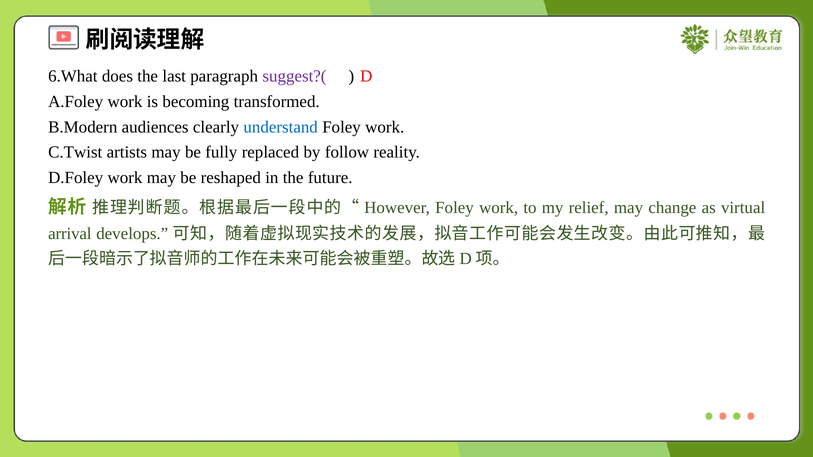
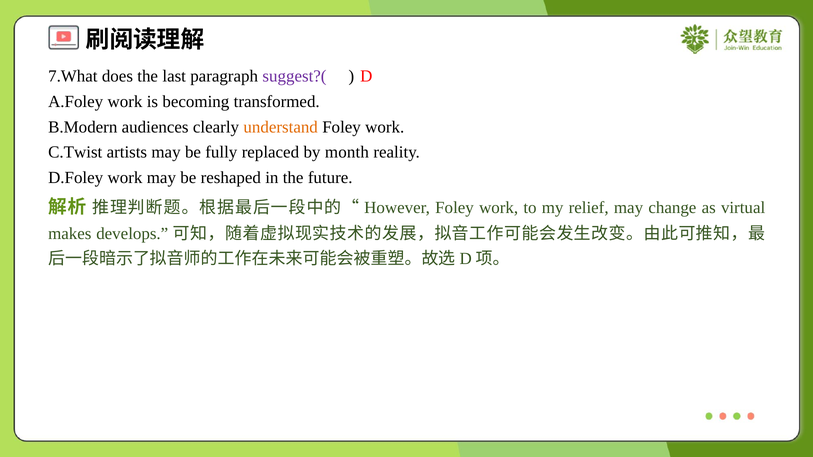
6.What: 6.What -> 7.What (73, 76)
understand colour: blue -> orange (281, 127)
follow: follow -> month (347, 152)
arrival: arrival -> makes (70, 234)
